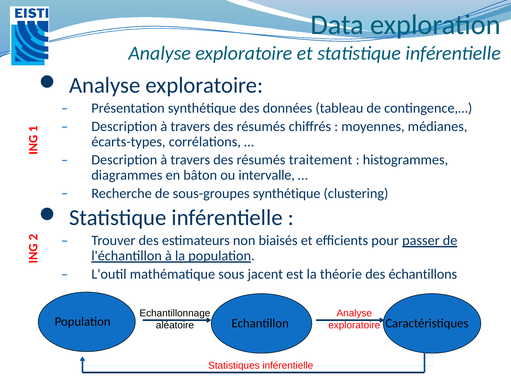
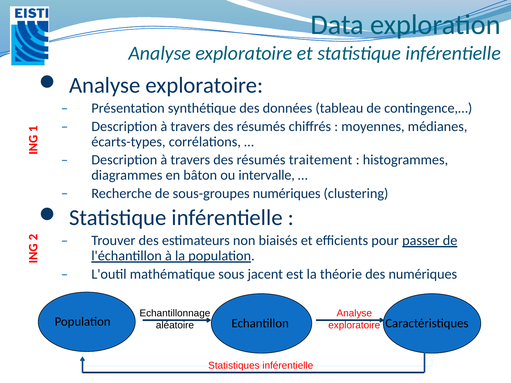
sous-groupes synthétique: synthétique -> numériques (287, 194)
des échantillons: échantillons -> numériques (423, 274)
